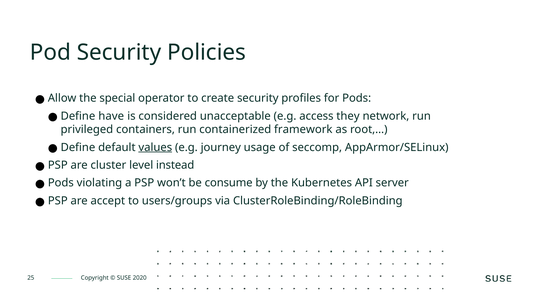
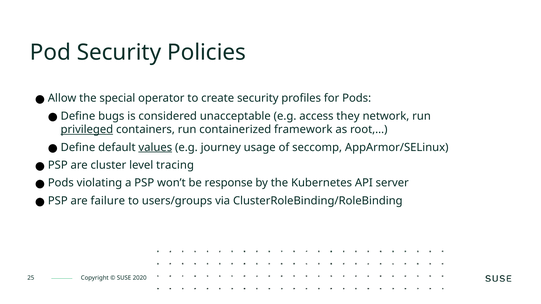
have: have -> bugs (111, 116)
privileged underline: none -> present (87, 130)
instead: instead -> tracing (175, 165)
consume: consume -> response (229, 183)
accept: accept -> failure (108, 201)
